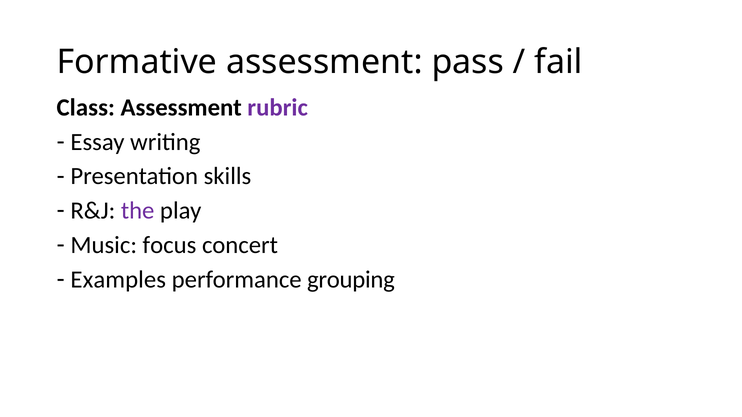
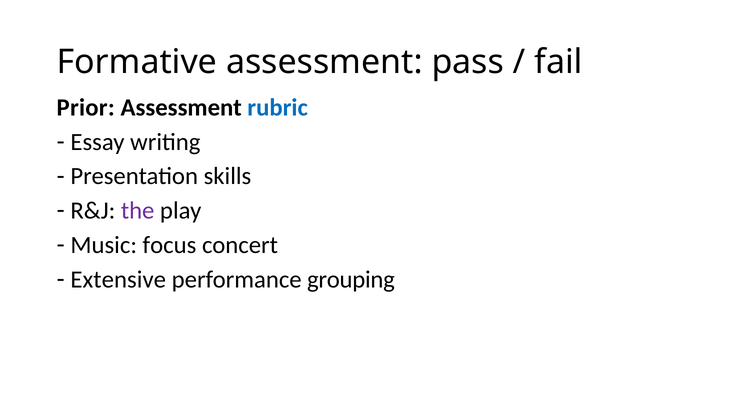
Class: Class -> Prior (86, 108)
rubric colour: purple -> blue (278, 108)
Examples: Examples -> Extensive (118, 280)
